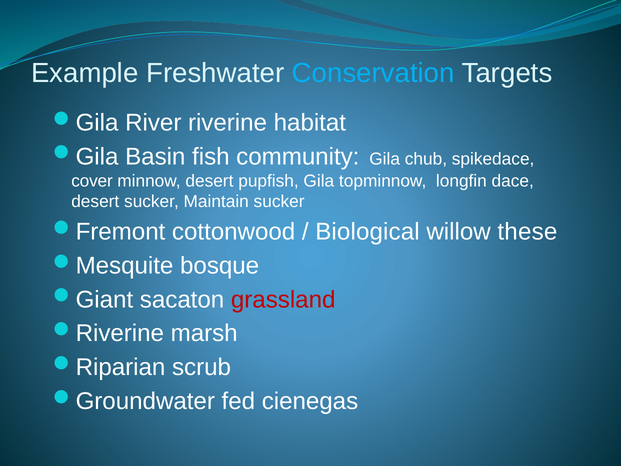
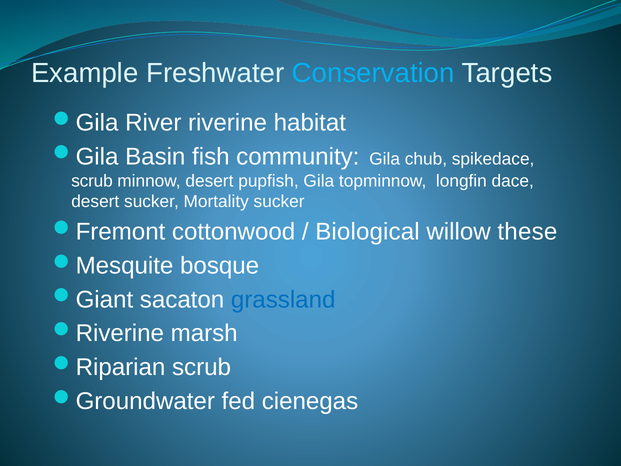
cover: cover -> scrub (92, 181)
Maintain: Maintain -> Mortality (216, 202)
grassland colour: red -> blue (283, 299)
